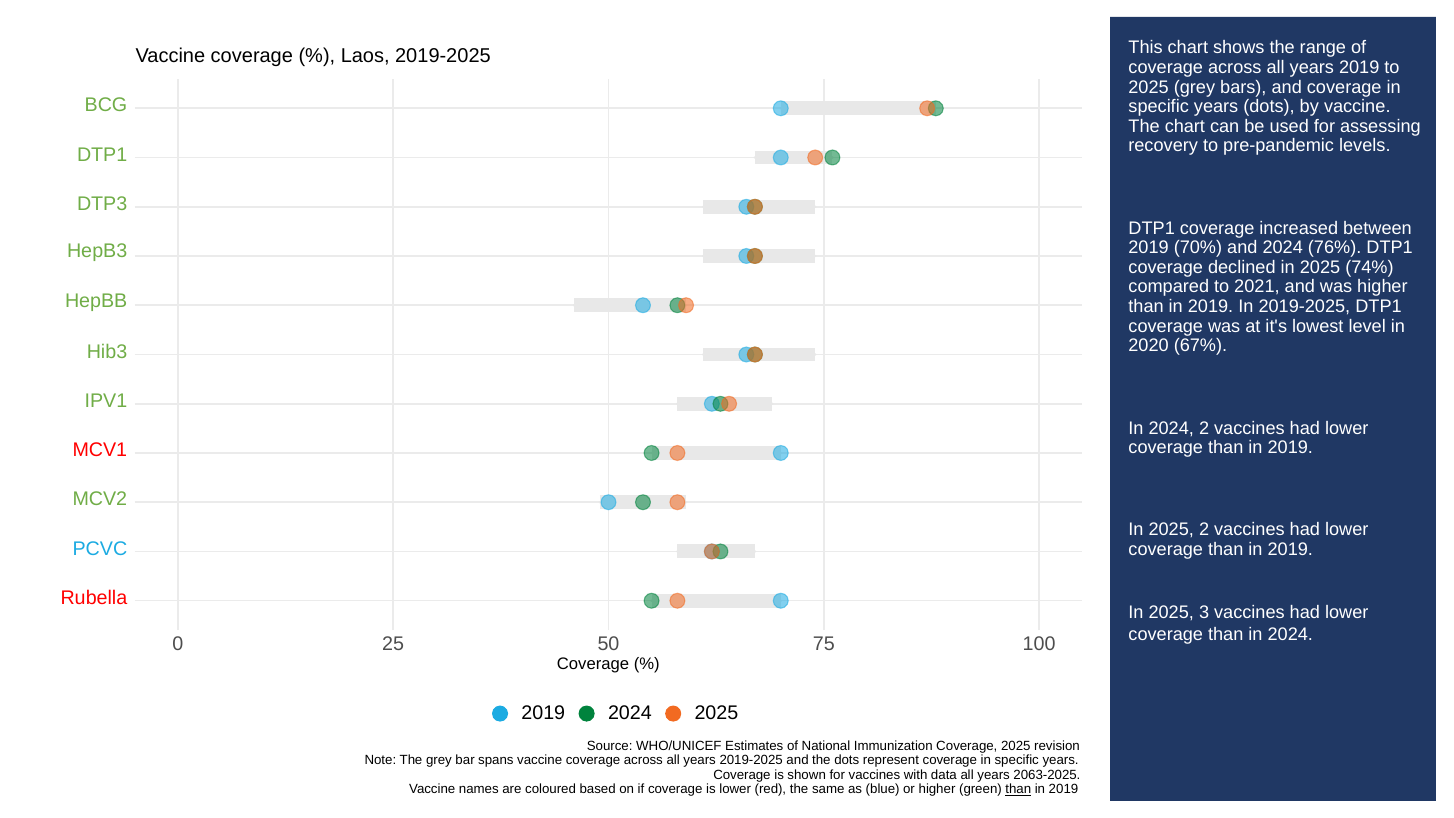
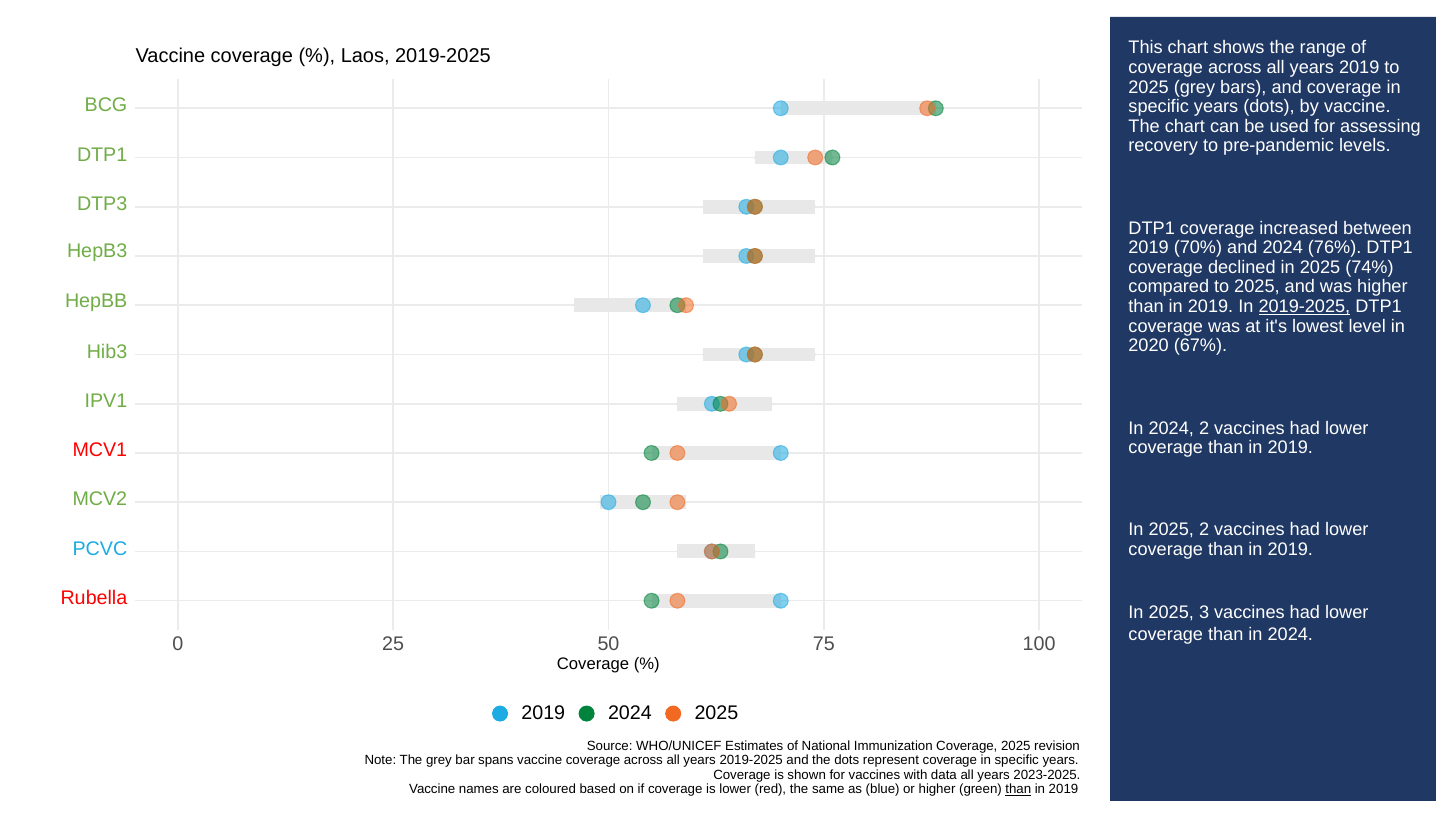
compared to 2021: 2021 -> 2025 (1257, 287)
2019-2025 underline: none -> present (1304, 307)
2063-2025: 2063-2025 -> 2023-2025 (1047, 775)
